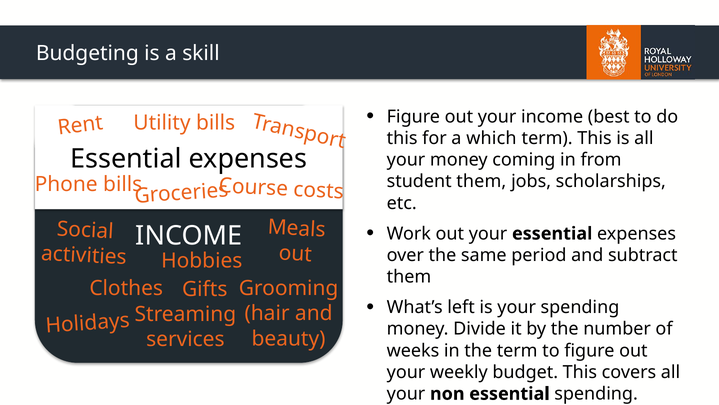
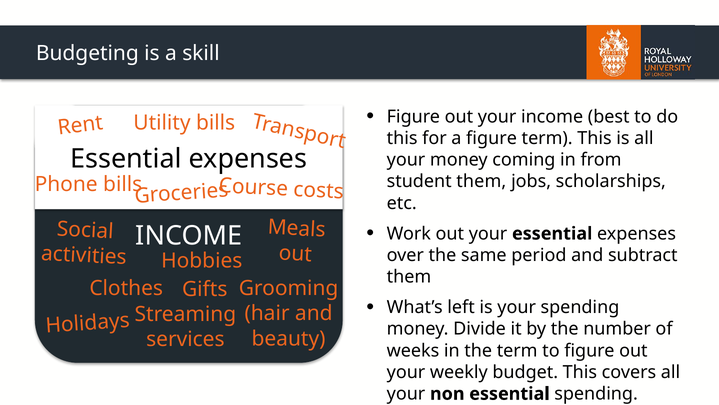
a which: which -> figure (491, 138)
